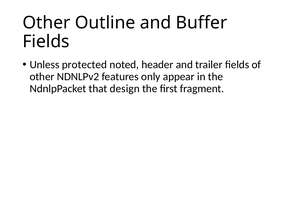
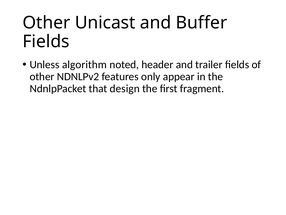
Outline: Outline -> Unicast (105, 23)
protected: protected -> algorithm (84, 64)
